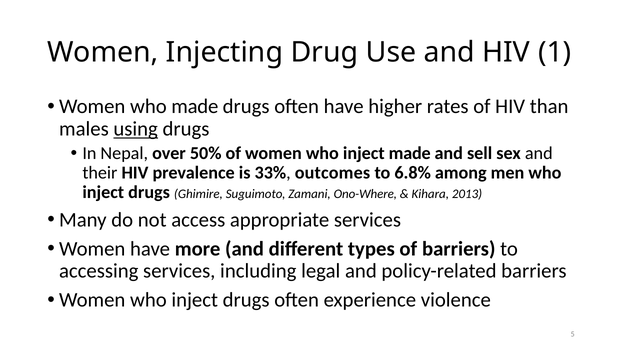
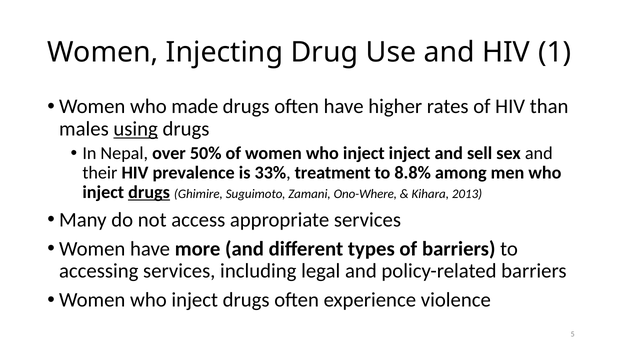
inject made: made -> inject (410, 153)
outcomes: outcomes -> treatment (333, 173)
6.8%: 6.8% -> 8.8% (413, 173)
drugs underline: none -> present (149, 192)
